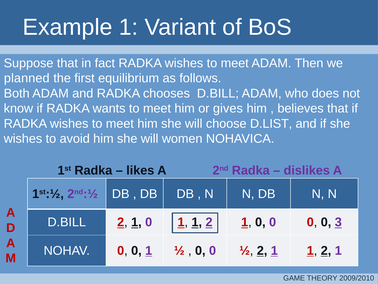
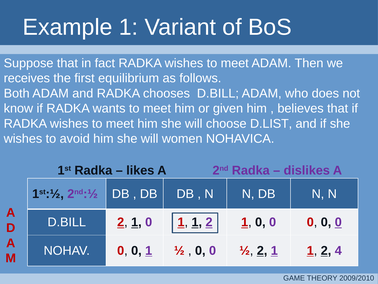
planned: planned -> receives (27, 78)
gives: gives -> given (228, 108)
3: 3 -> 0 (338, 222)
1: 1 -> 4 (338, 250)
